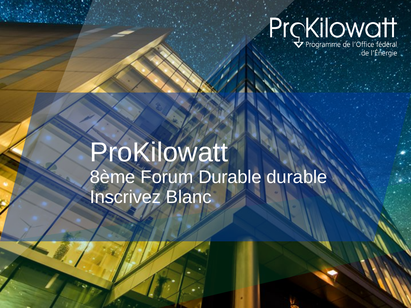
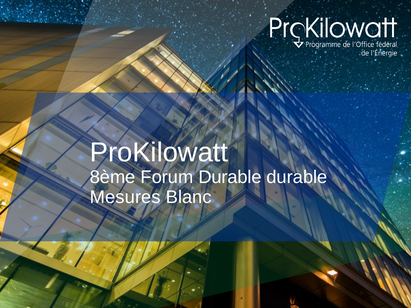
Inscrivez: Inscrivez -> Mesures (125, 197)
